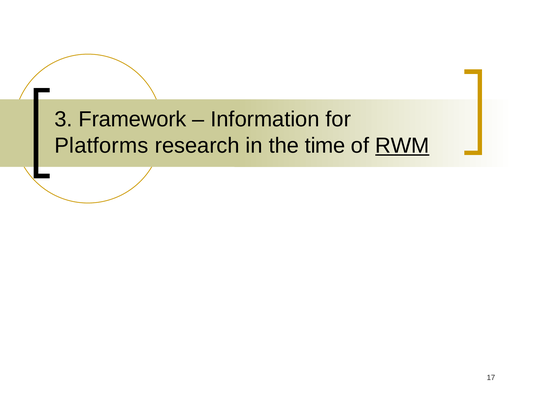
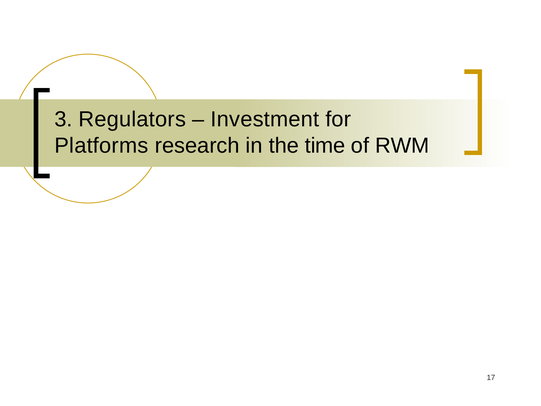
Framework: Framework -> Regulators (132, 119)
Information: Information -> Investment (265, 119)
RWM underline: present -> none (402, 146)
